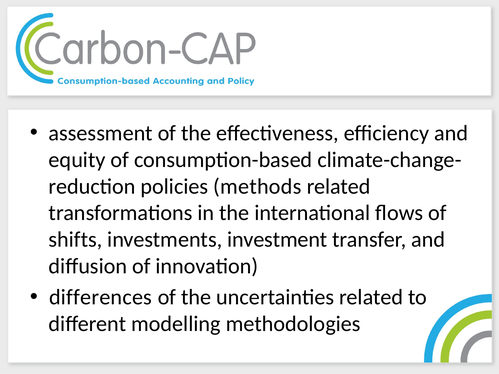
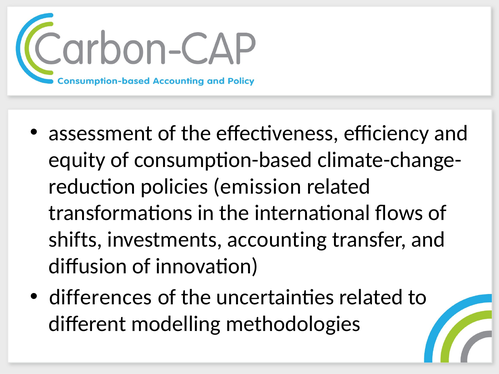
methods: methods -> emission (257, 187)
investment: investment -> accounting (277, 240)
